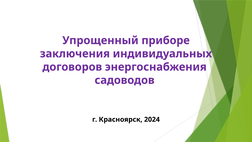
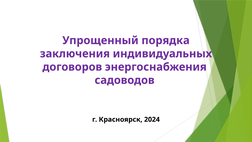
приборе: приборе -> порядка (166, 40)
